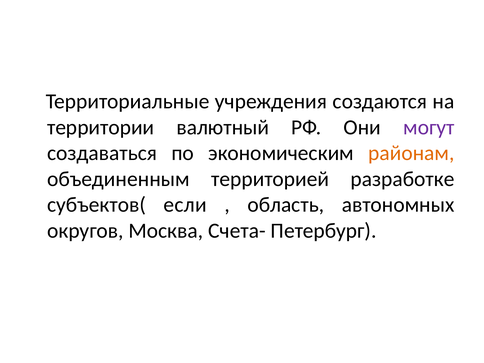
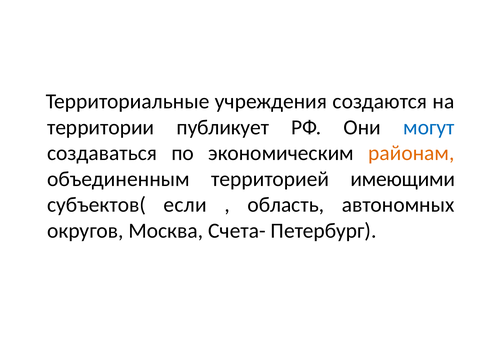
валютный: валютный -> публикует (223, 127)
могут colour: purple -> blue (429, 127)
разработке: разработке -> имеющими (403, 179)
